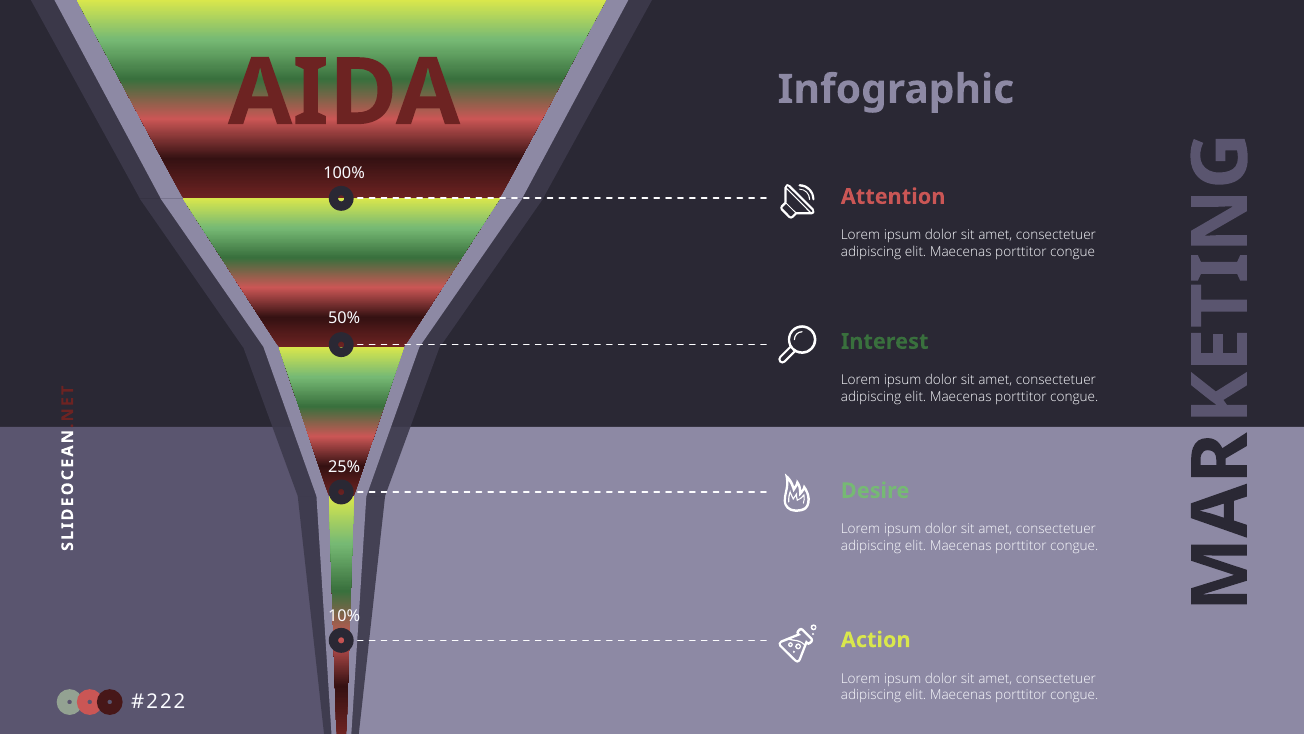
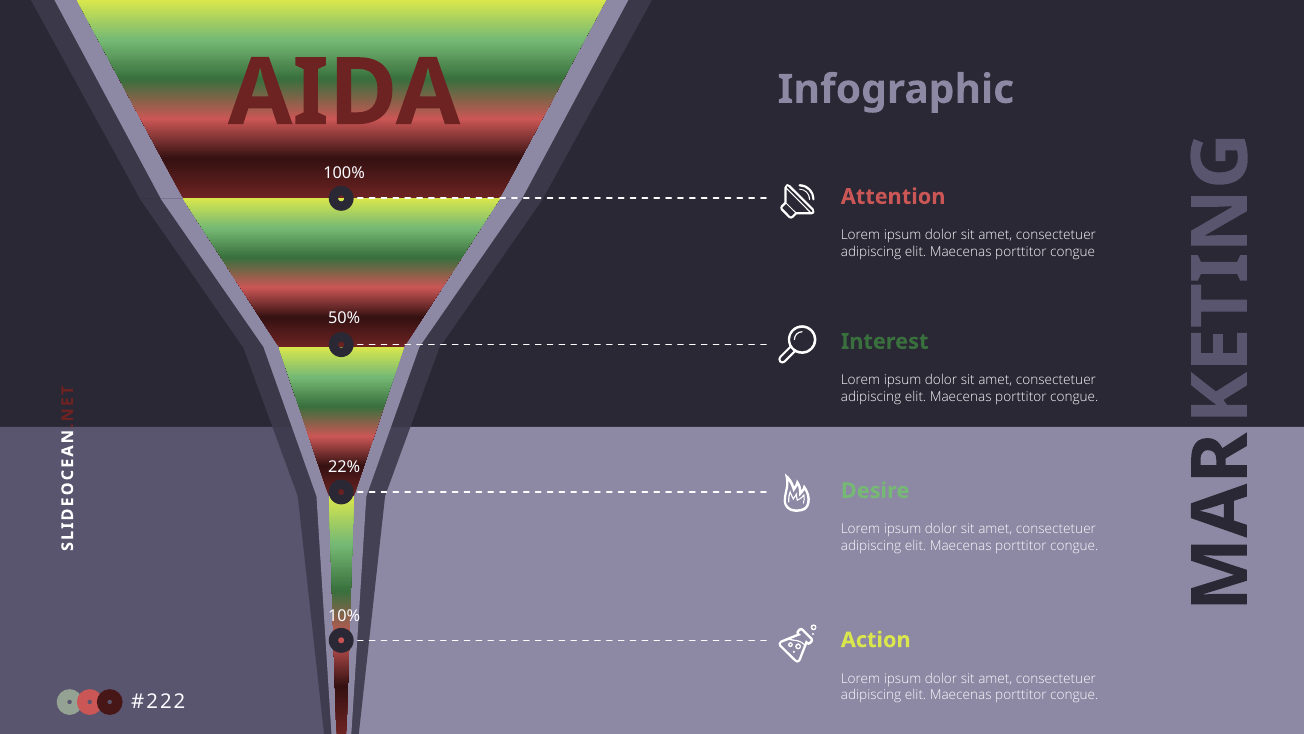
25%: 25% -> 22% (344, 467)
